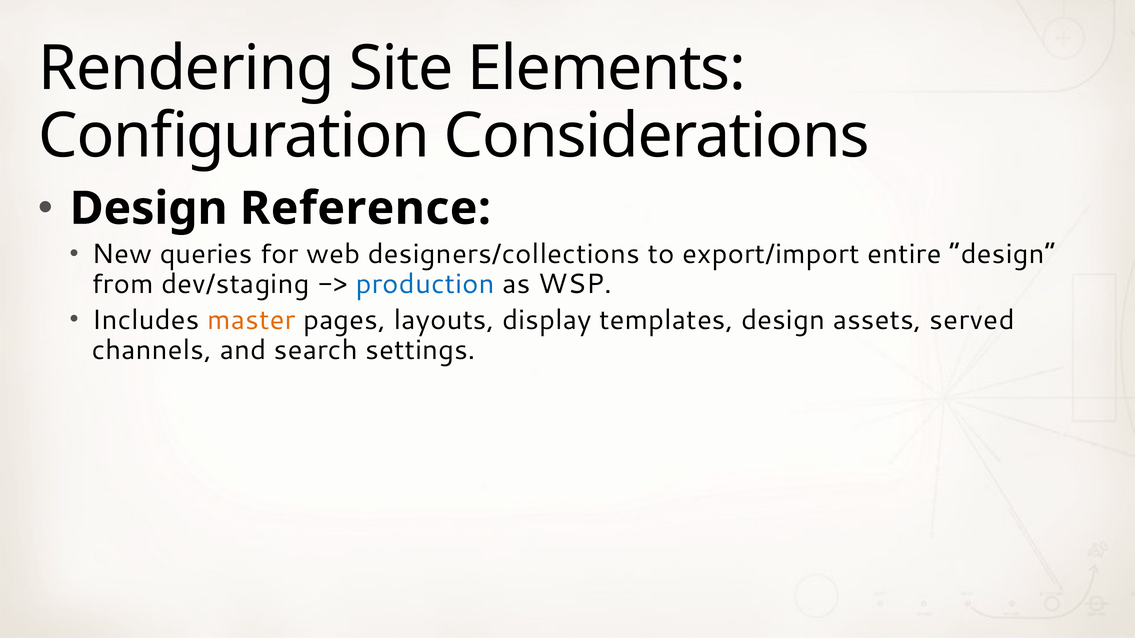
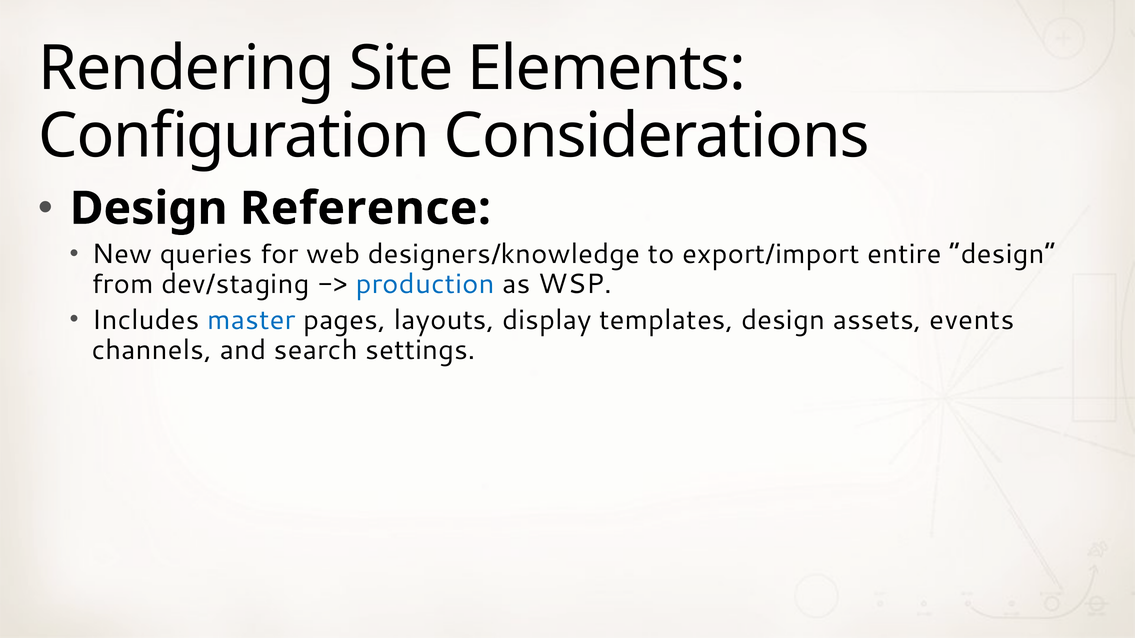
designers/collections: designers/collections -> designers/knowledge (504, 254)
master colour: orange -> blue (251, 320)
served: served -> events (972, 320)
